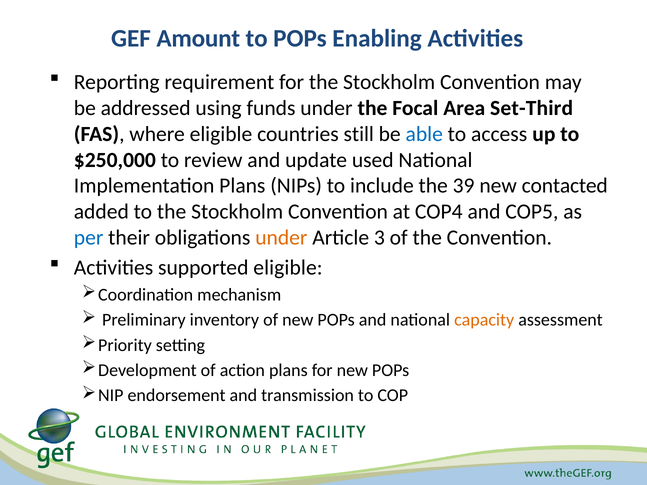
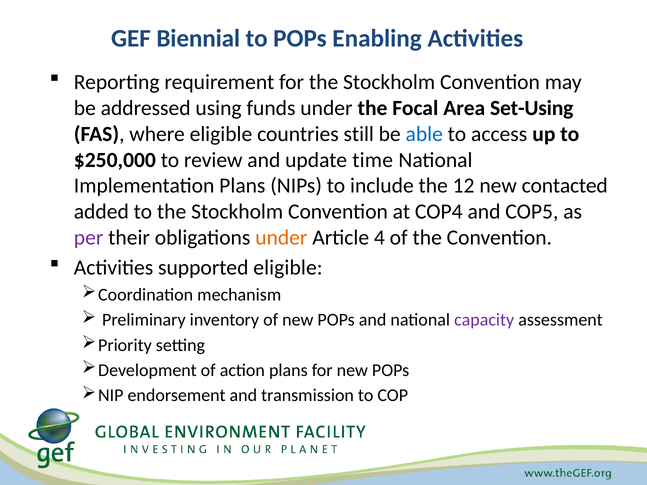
Amount: Amount -> Biennial (198, 38)
Set-Third: Set-Third -> Set-Using (532, 108)
used: used -> time (373, 160)
39: 39 -> 12 (464, 186)
per colour: blue -> purple (89, 238)
3: 3 -> 4 (379, 238)
capacity colour: orange -> purple (484, 320)
